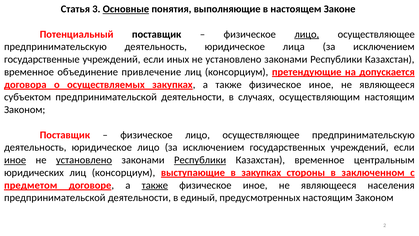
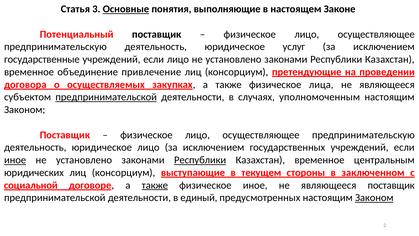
лицо underline: present -> none (307, 34)
лица: лица -> услуг (294, 47)
если иных: иных -> лицо (178, 59)
допускается: допускается -> проведении (387, 72)
иное: иное -> лица (321, 84)
предпринимательской underline: none -> present (106, 97)
осуществляющим: осуществляющим -> уполномоченным (320, 97)
установлено underline: present -> none (84, 160)
в закупках: закупках -> текущем (261, 172)
предметом: предметом -> социальной (31, 185)
являющееся населения: населения -> поставщик (391, 185)
Законом underline: none -> present (374, 198)
